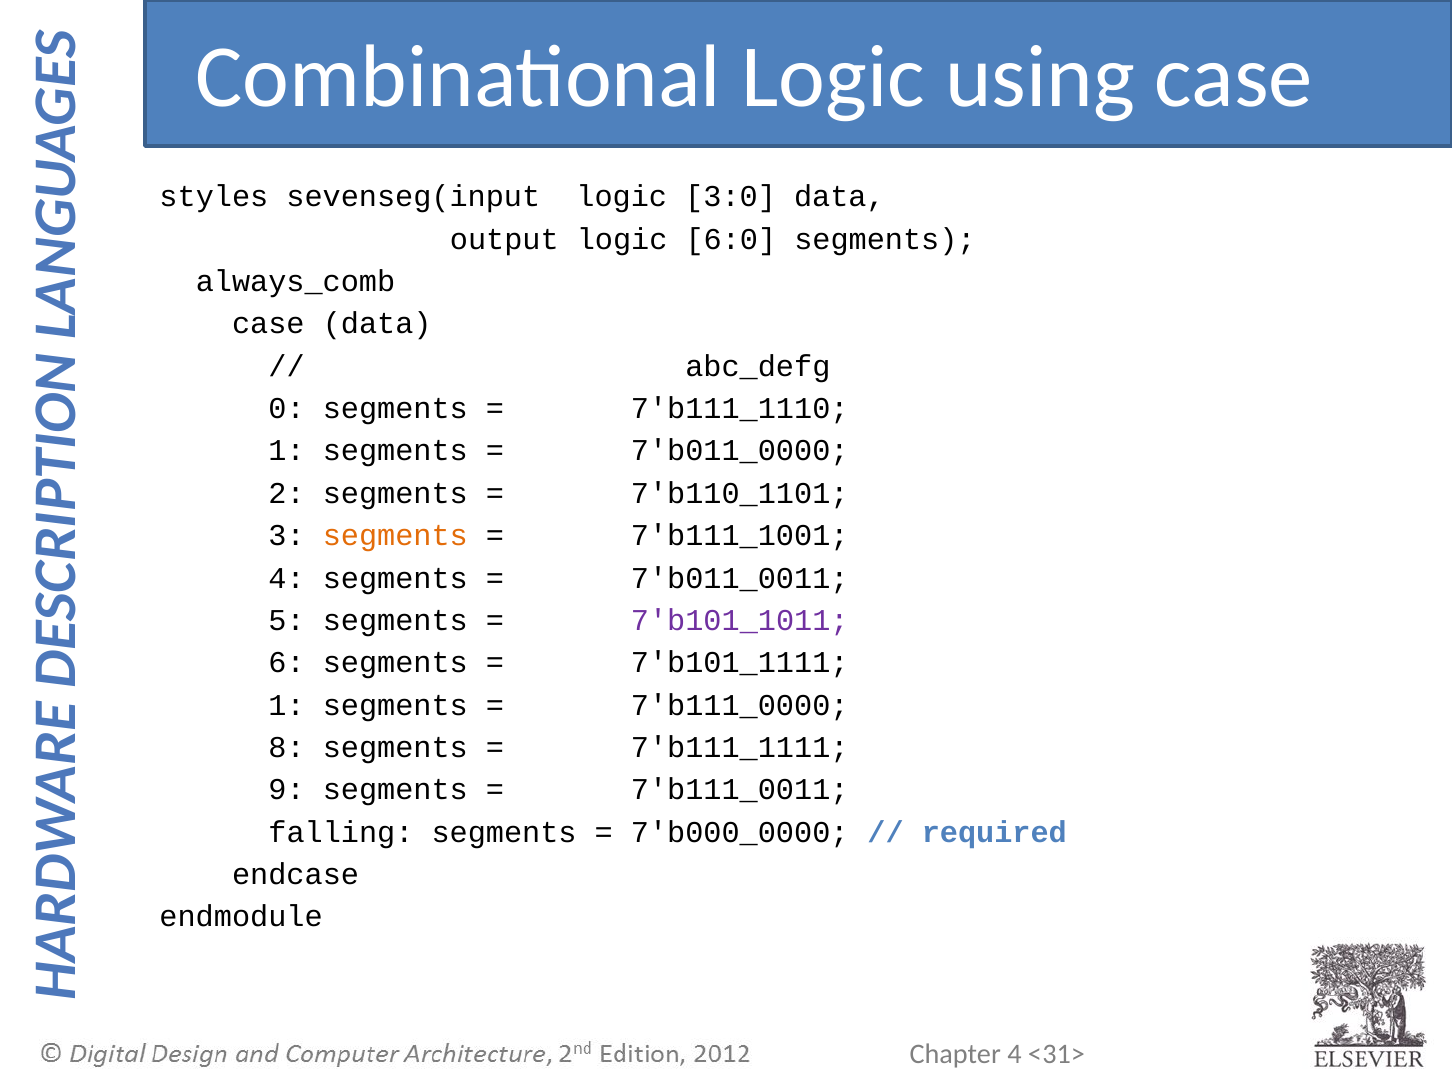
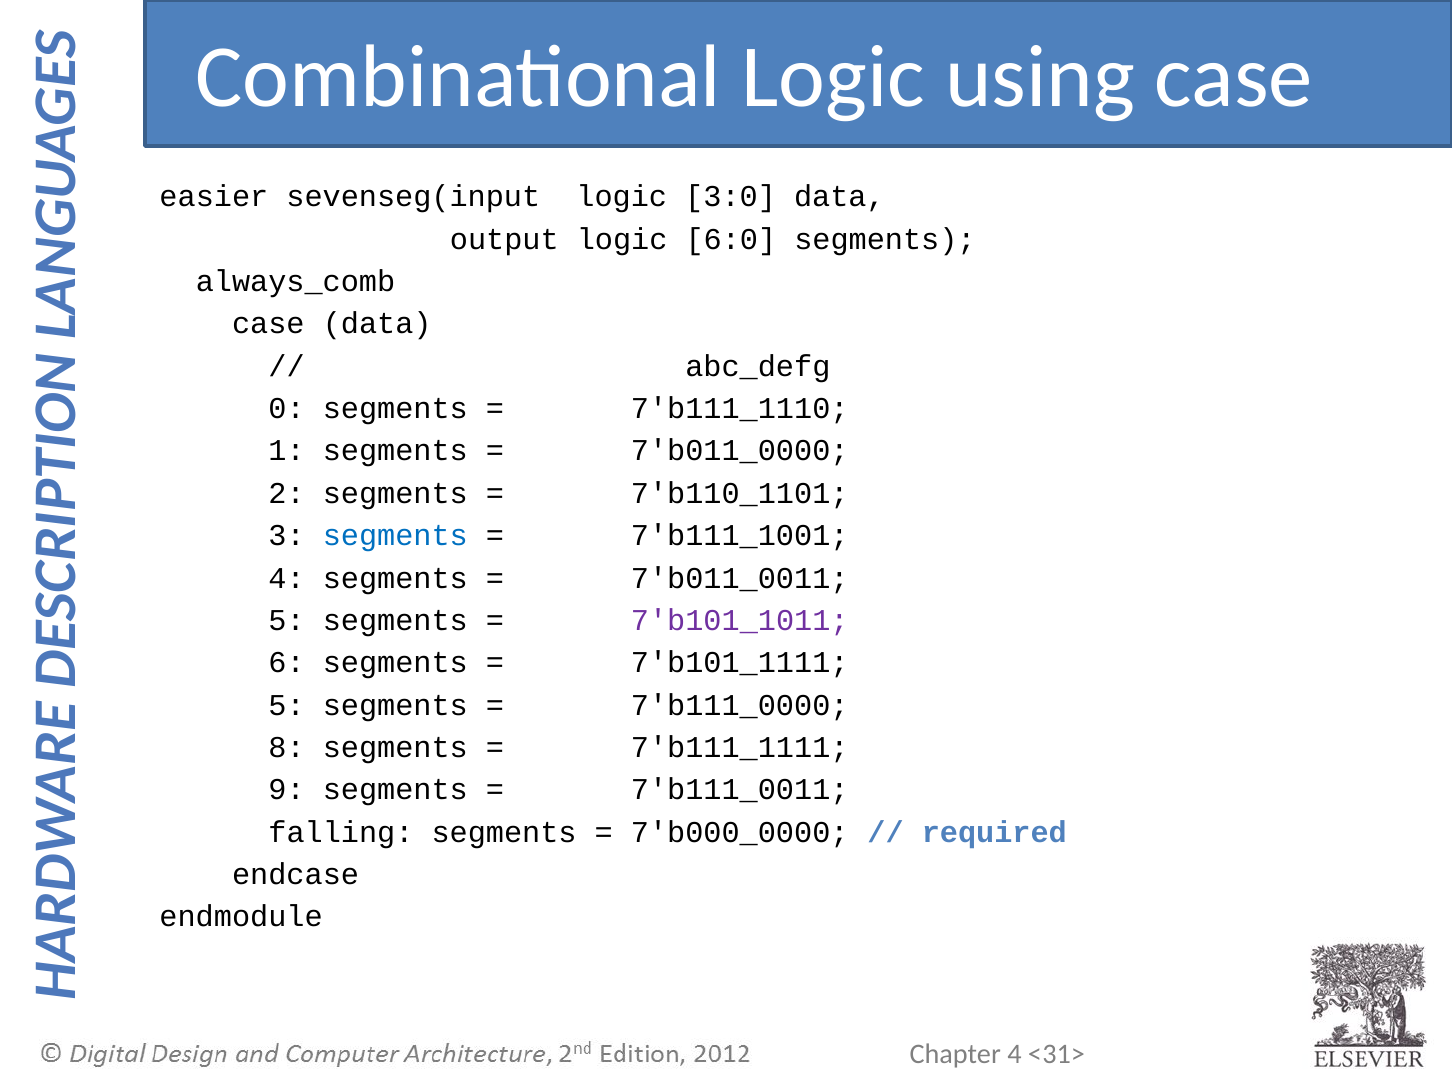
styles: styles -> easier (214, 197)
segments colour: orange -> blue (395, 536)
1: 1 -> 5 (287, 705)
